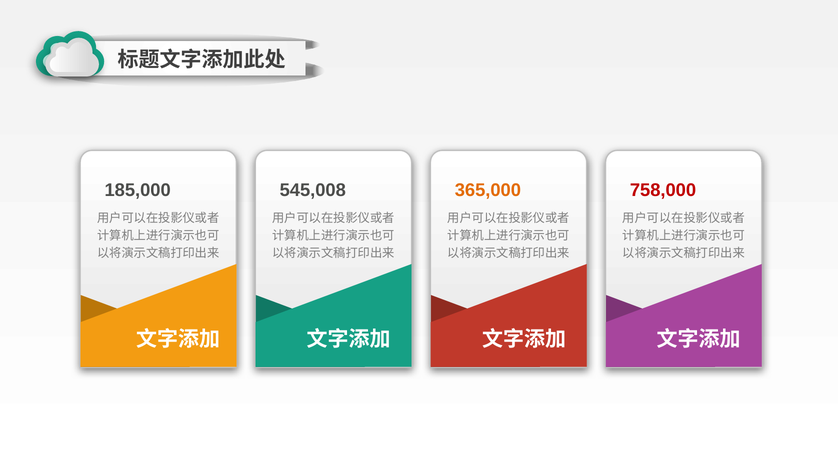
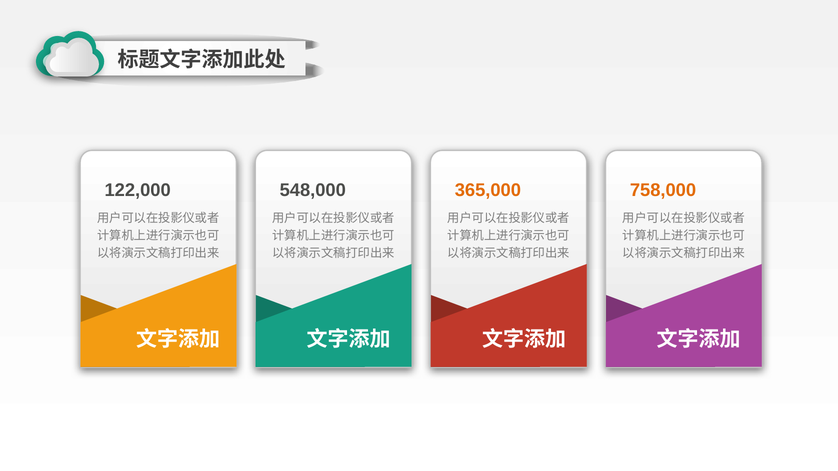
185,000: 185,000 -> 122,000 (138, 190)
545,008: 545,008 -> 548,000 (313, 190)
758,000 colour: red -> orange (663, 190)
